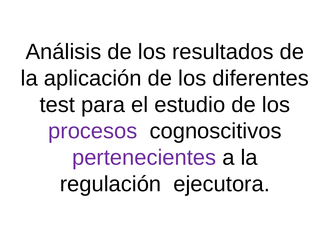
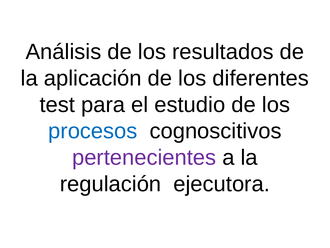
procesos colour: purple -> blue (93, 131)
